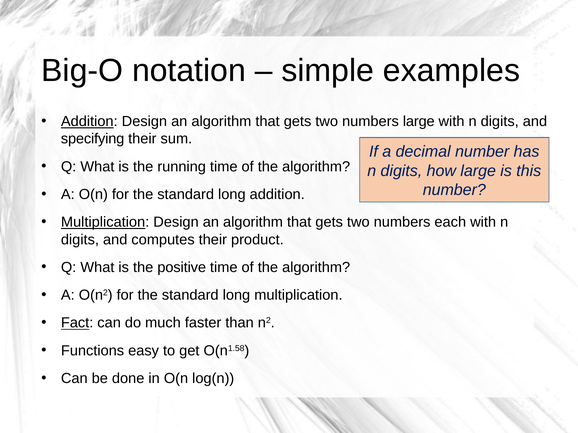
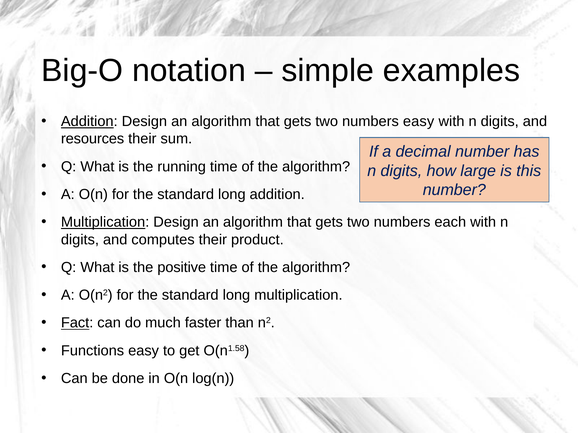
numbers large: large -> easy (419, 122)
specifying: specifying -> resources (93, 139)
